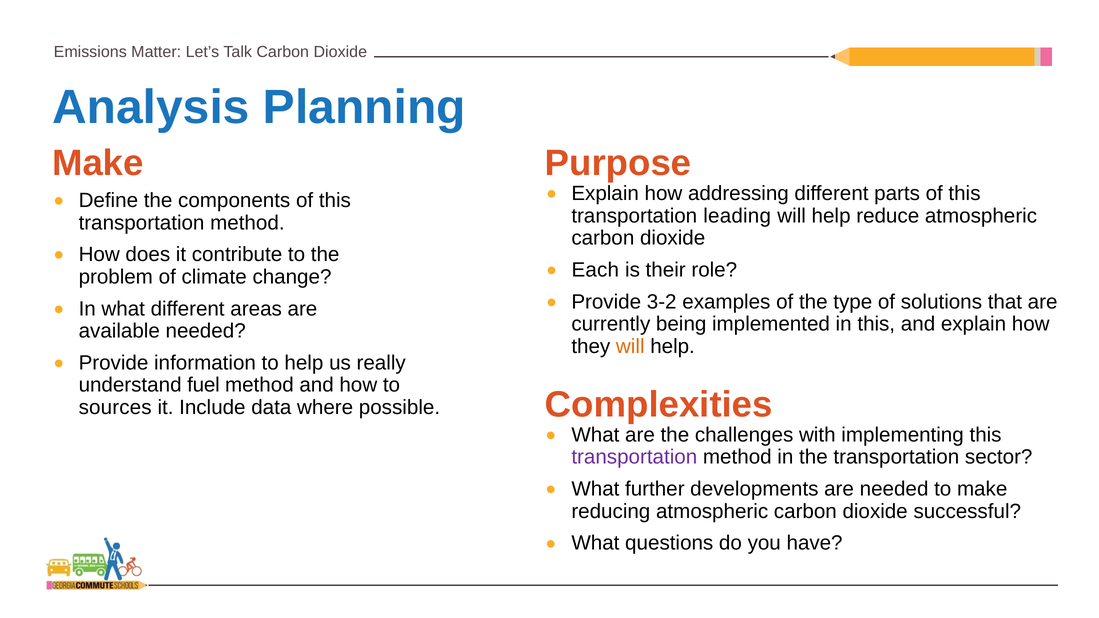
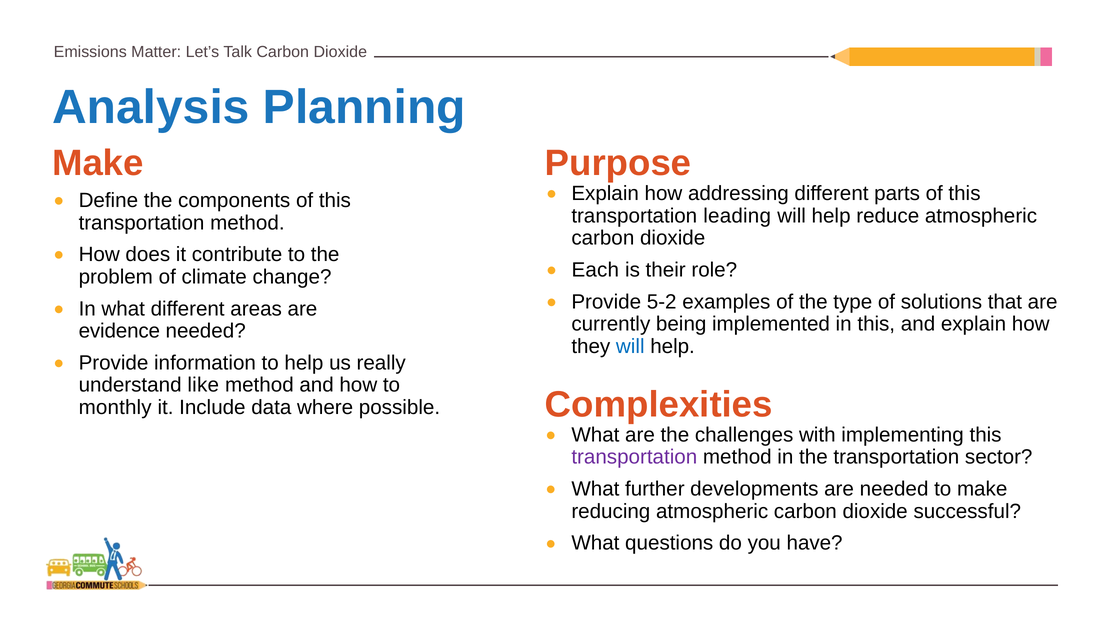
3-2: 3-2 -> 5-2 (662, 302)
available: available -> evidence (119, 331)
will colour: orange -> blue (630, 347)
fuel: fuel -> like (203, 385)
sources: sources -> monthly (115, 408)
